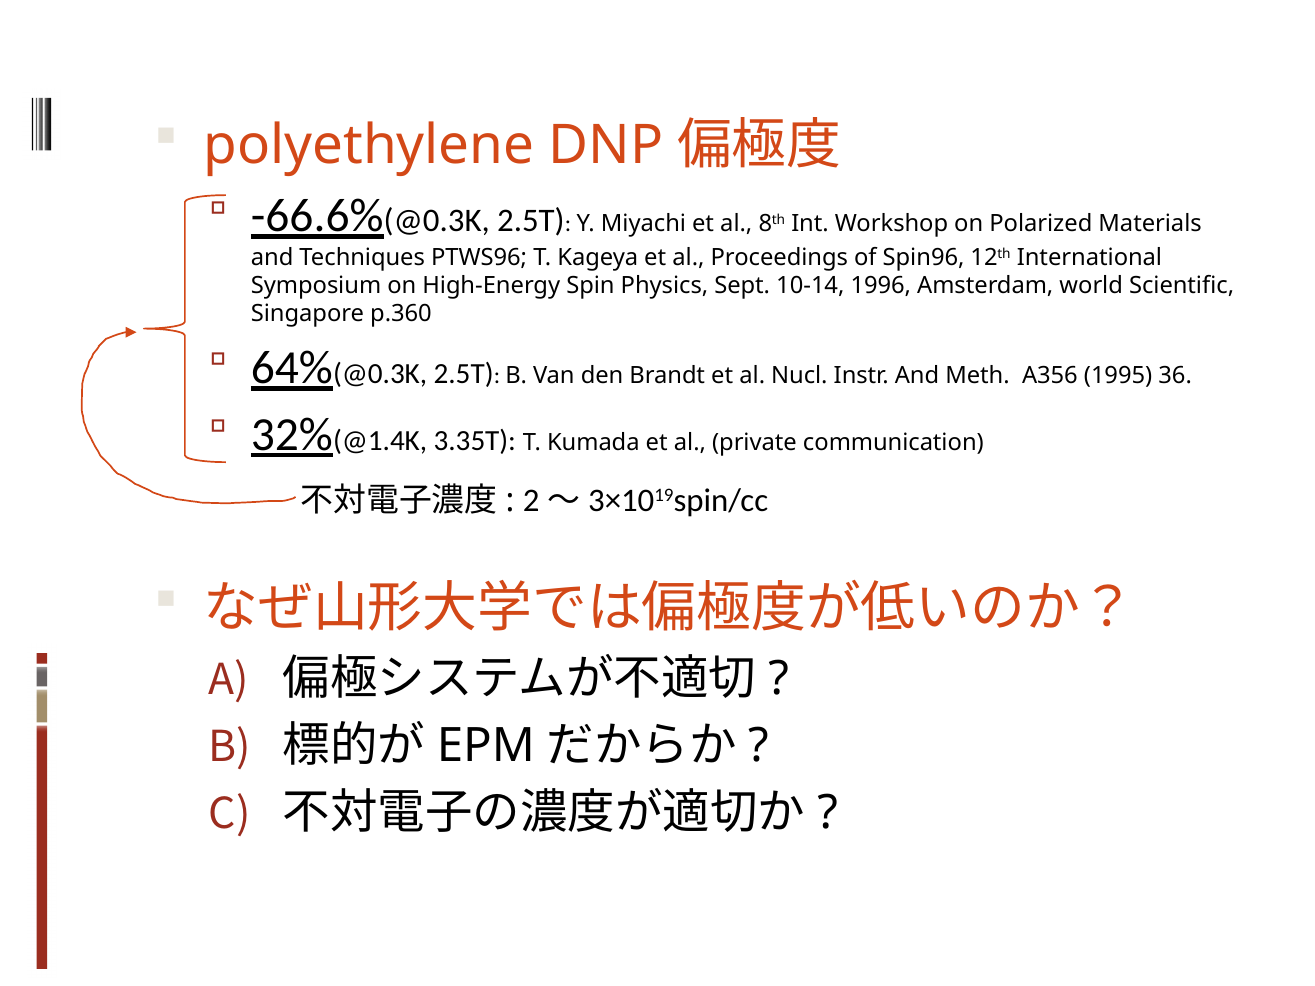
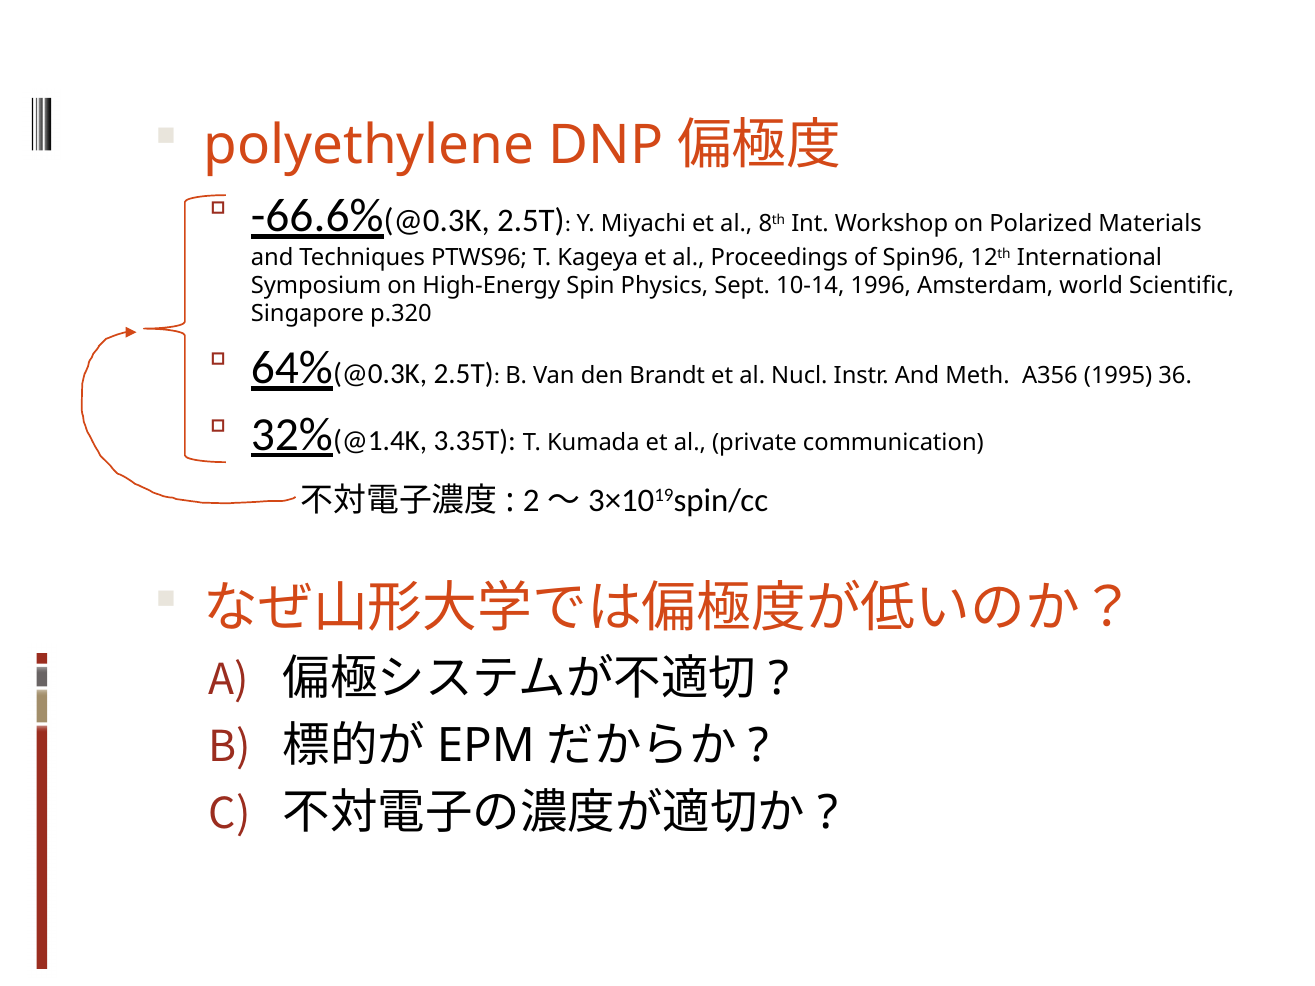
p.360: p.360 -> p.320 (401, 314)
